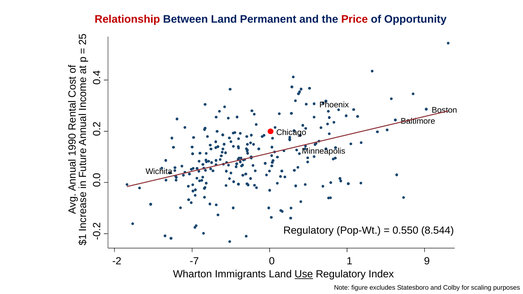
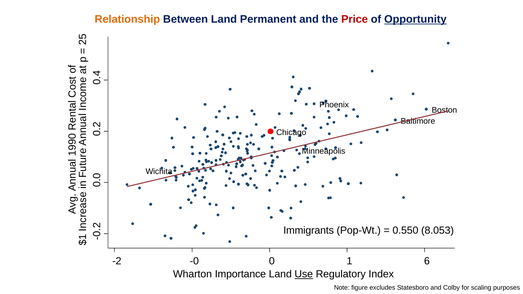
Relationship colour: red -> orange (127, 19)
Opportunity underline: none -> present (415, 19)
Regulatory: Regulatory -> Immigrants (309, 230)
8.544: 8.544 -> 8.053 (438, 230)
-7: -7 -> -0 (194, 261)
0 1 9: 9 -> 6 (427, 261)
Immigrants: Immigrants -> Importance (240, 274)
